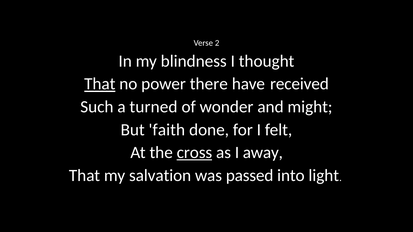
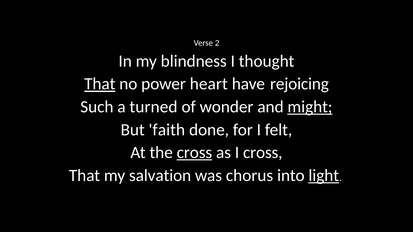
there: there -> heart (209, 84)
received: received -> rejoicing (299, 84)
might underline: none -> present (310, 107)
I away: away -> cross (263, 153)
passed: passed -> chorus (250, 176)
light underline: none -> present (324, 176)
